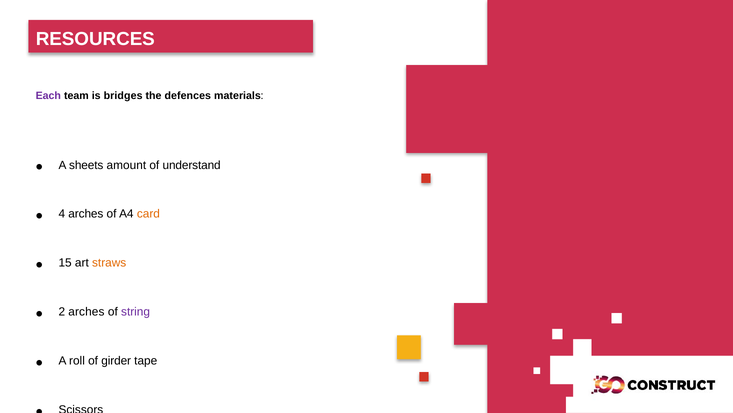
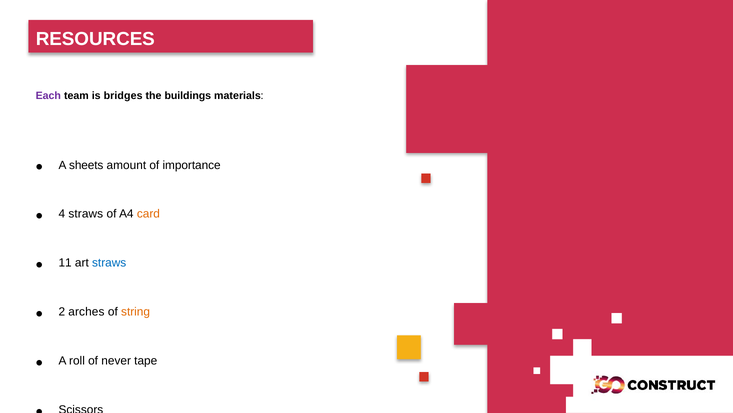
defences: defences -> buildings (188, 95)
understand: understand -> importance (192, 165)
4 arches: arches -> straws (86, 214)
15: 15 -> 11 (65, 263)
straws colour: orange -> blue (109, 263)
string colour: purple -> orange (136, 311)
girder: girder -> never (116, 360)
